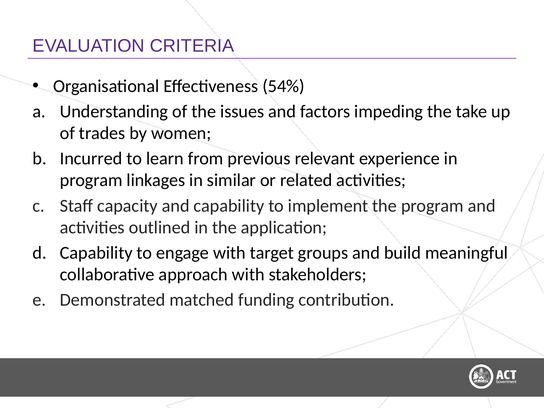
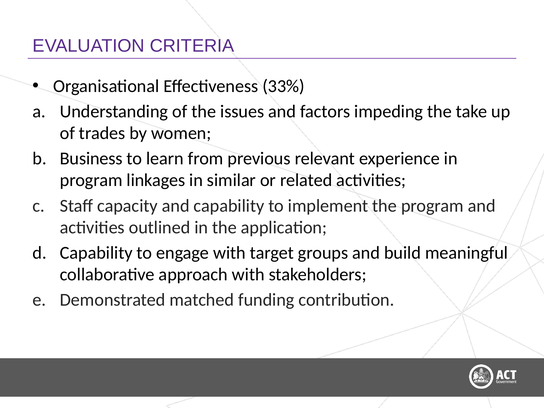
54%: 54% -> 33% (284, 86)
Incurred: Incurred -> Business (91, 159)
